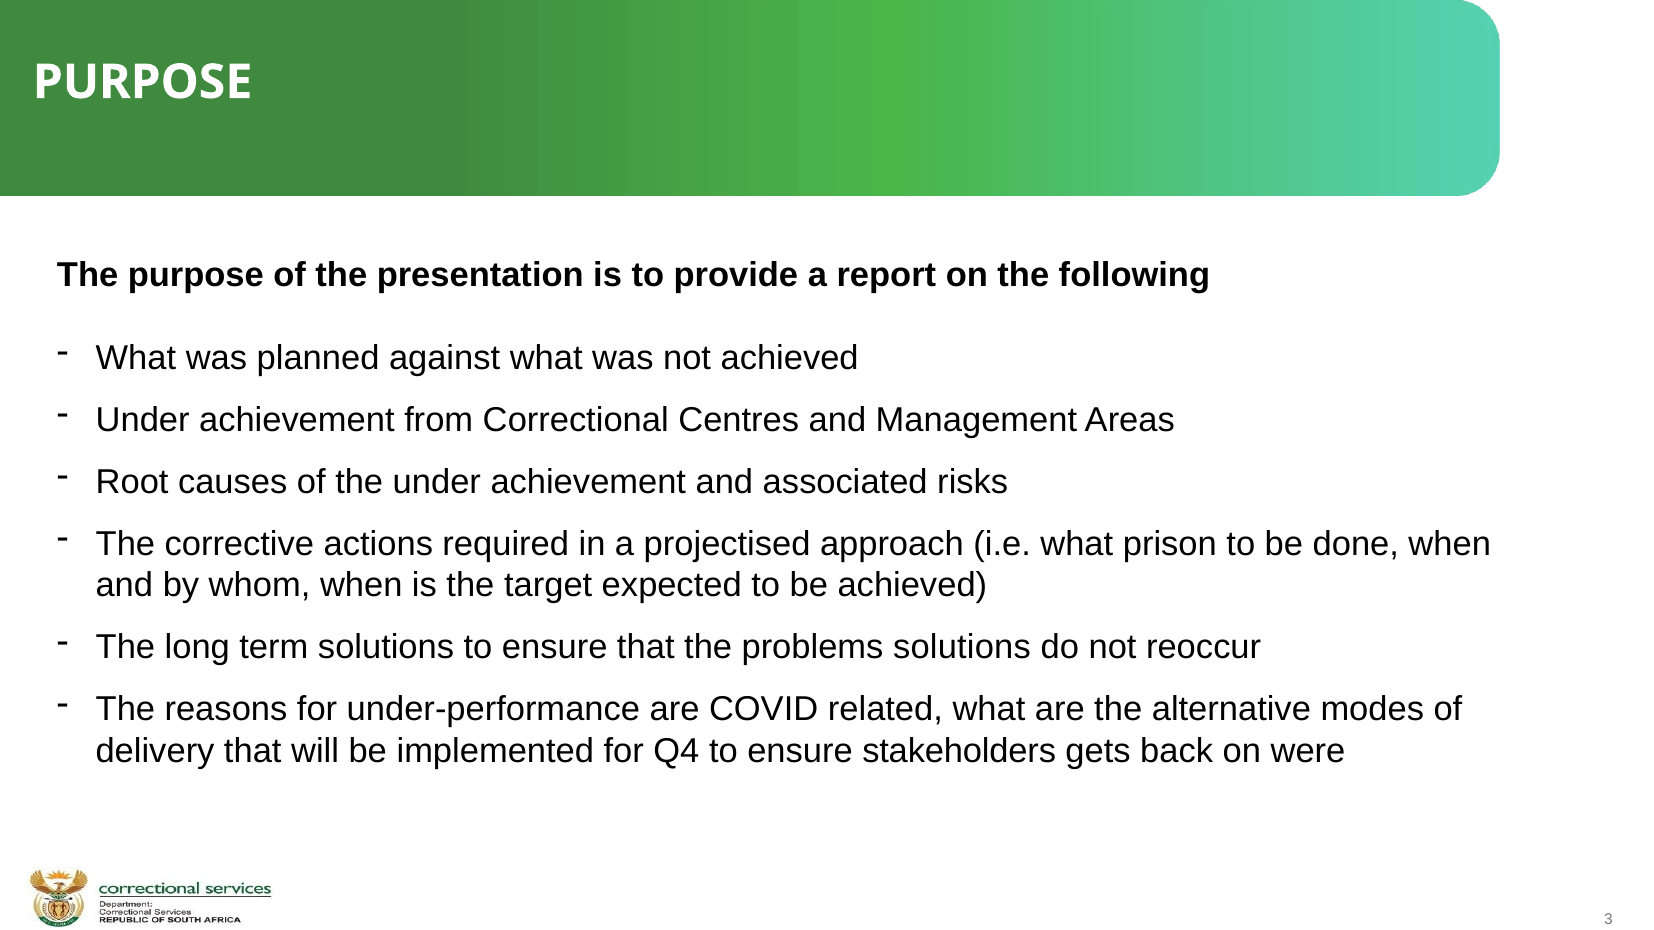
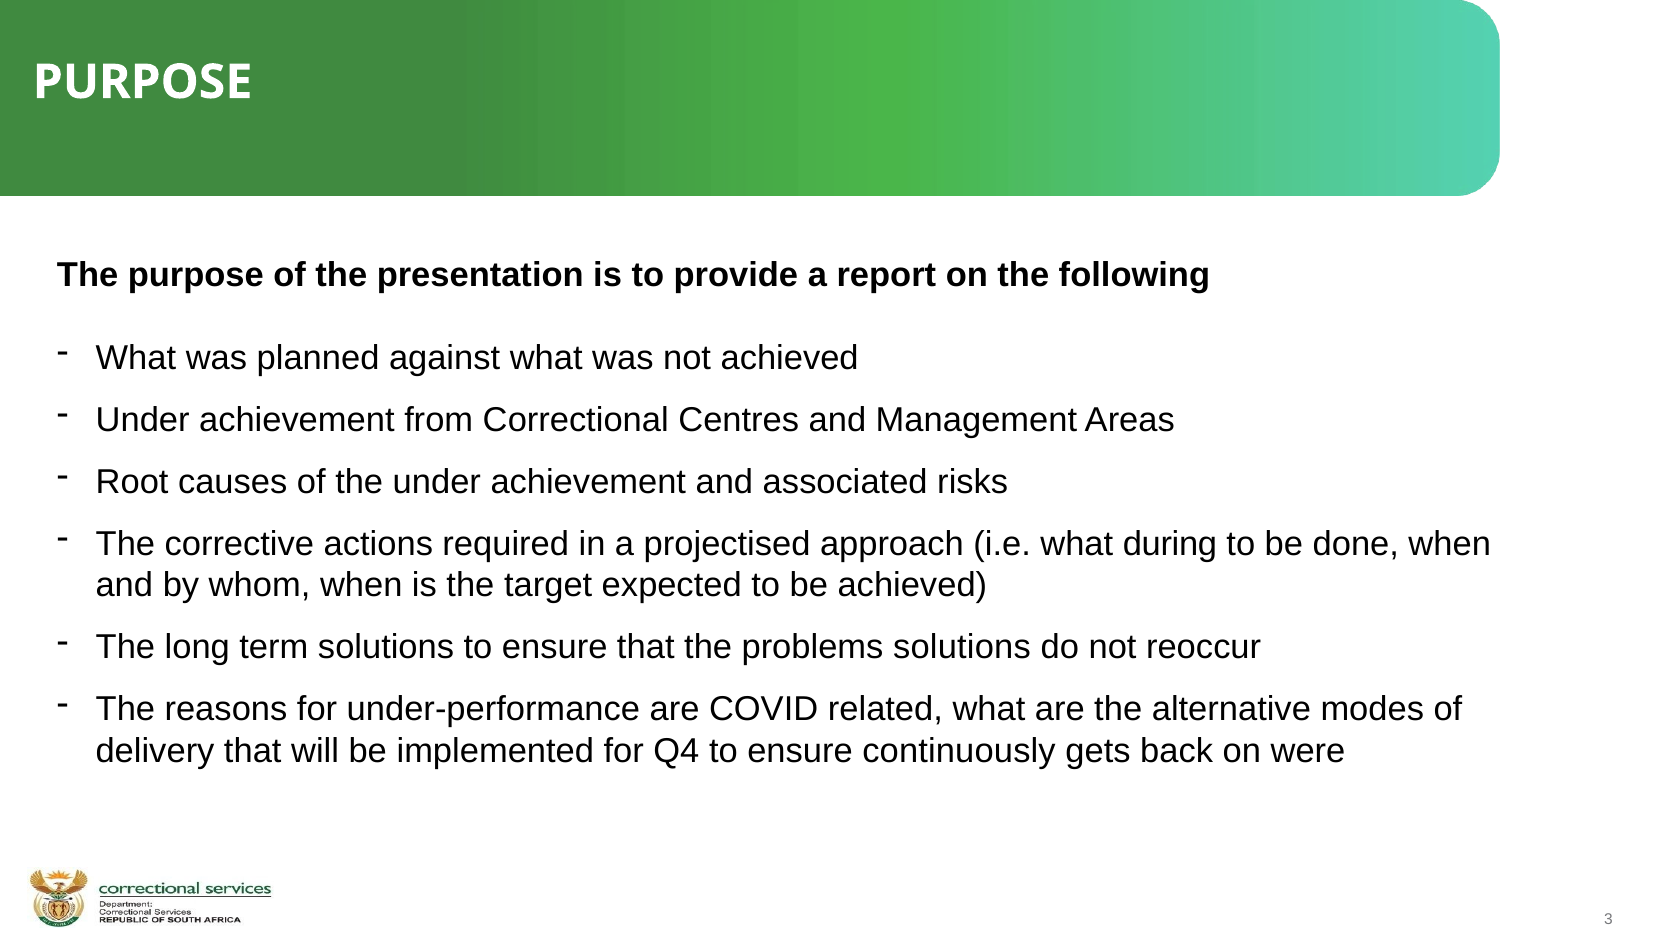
prison: prison -> during (1170, 544)
stakeholders: stakeholders -> continuously (959, 751)
